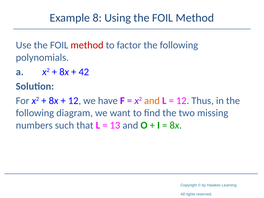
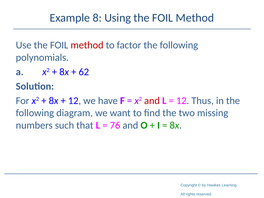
42: 42 -> 62 (84, 72)
and colour: orange -> red (152, 101)
13: 13 -> 76 (115, 125)
